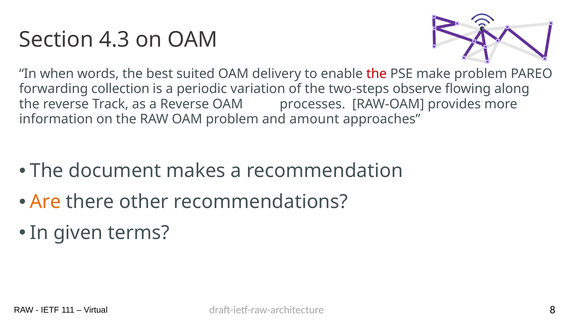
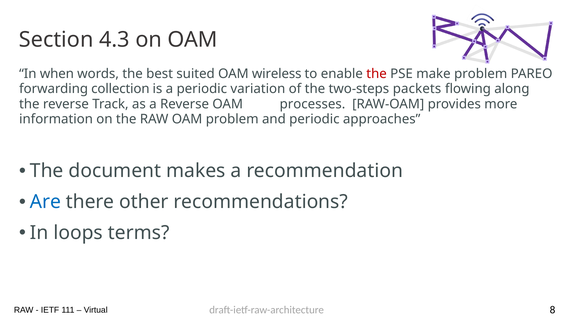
delivery: delivery -> wireless (277, 74)
observe: observe -> packets (417, 89)
and amount: amount -> periodic (314, 119)
Are colour: orange -> blue (45, 202)
given: given -> loops (78, 233)
